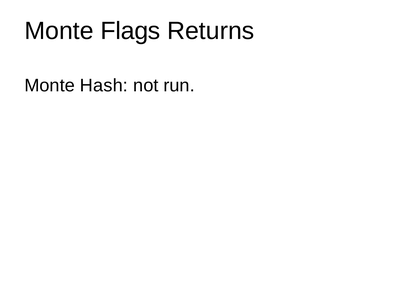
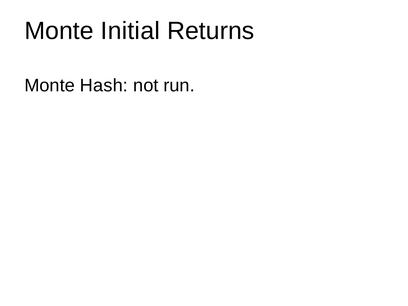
Flags: Flags -> Initial (130, 31)
